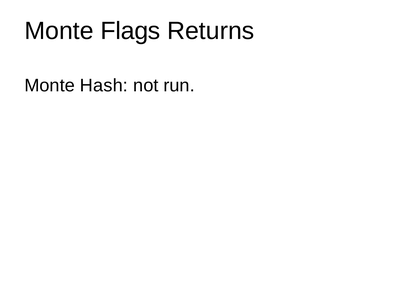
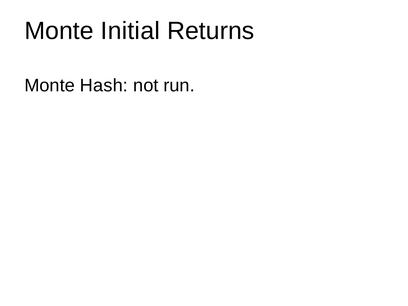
Flags: Flags -> Initial (130, 31)
